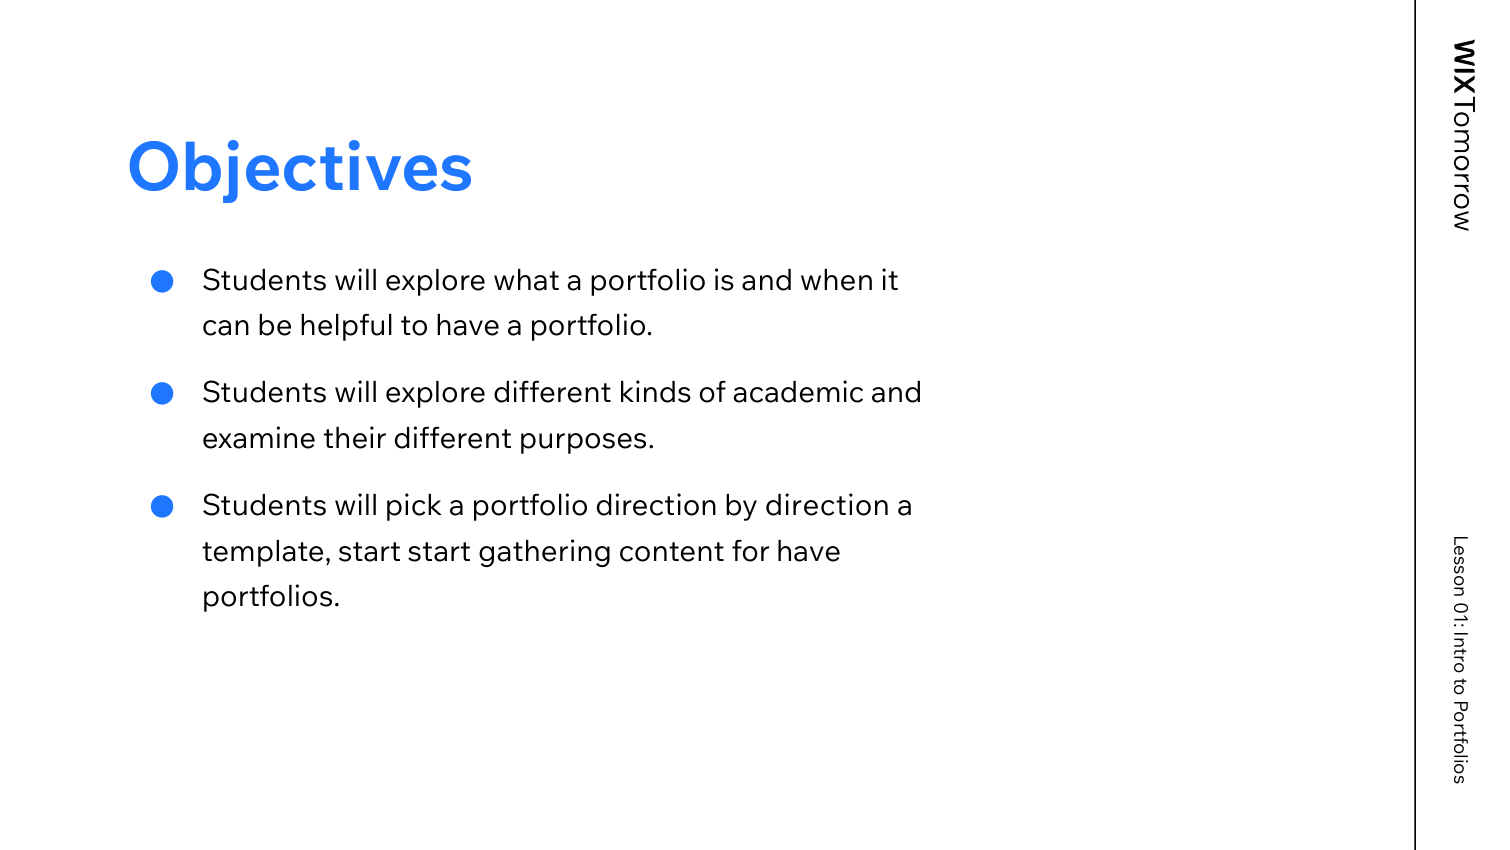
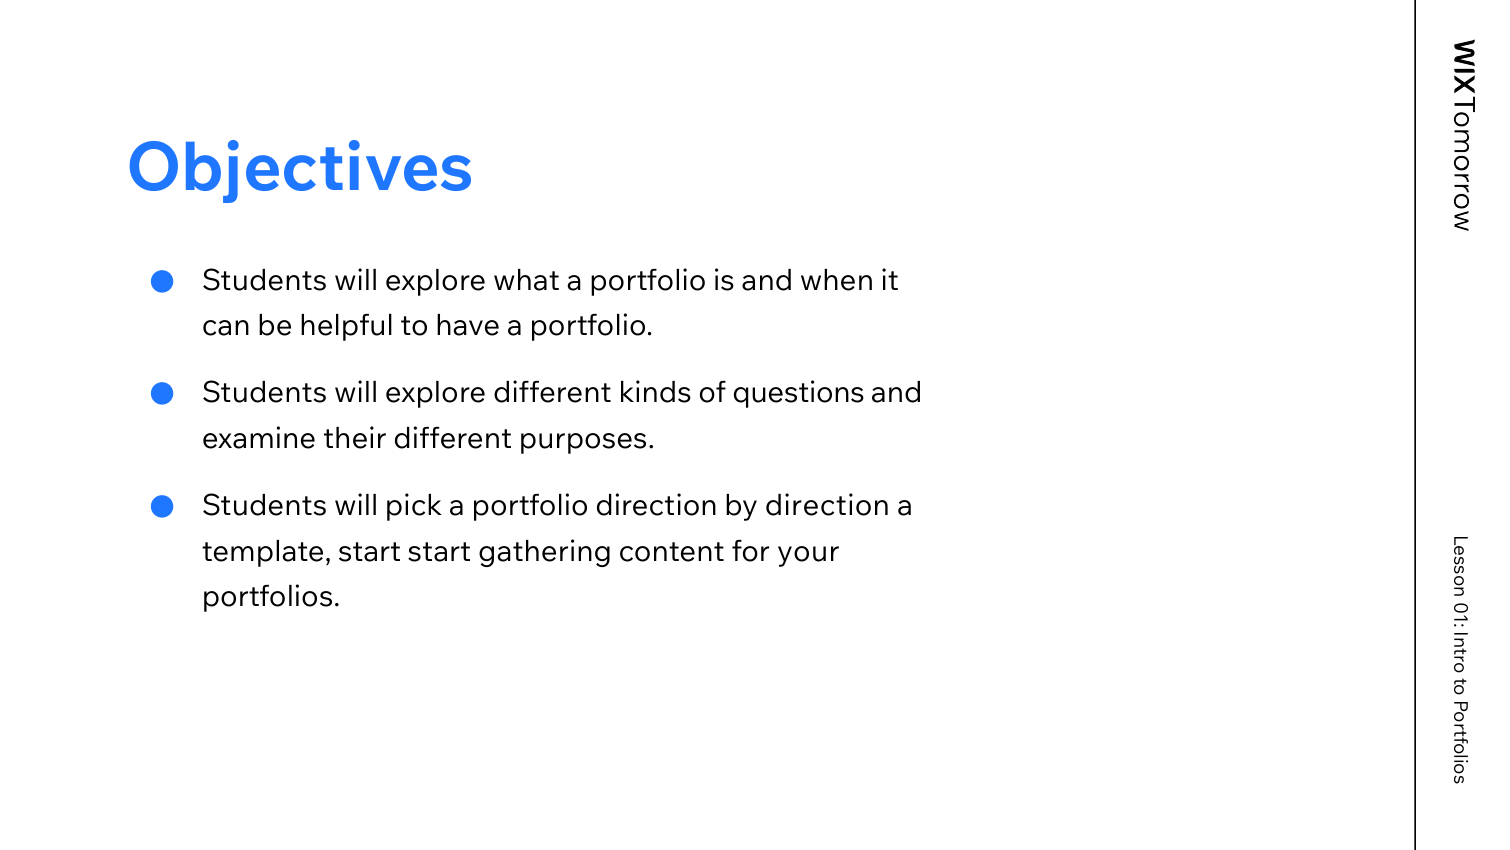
academic: academic -> questions (799, 393)
for have: have -> your (808, 551)
